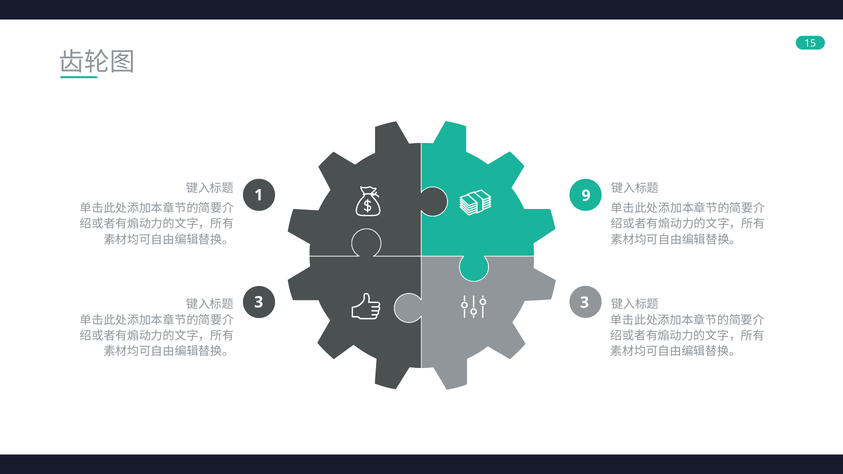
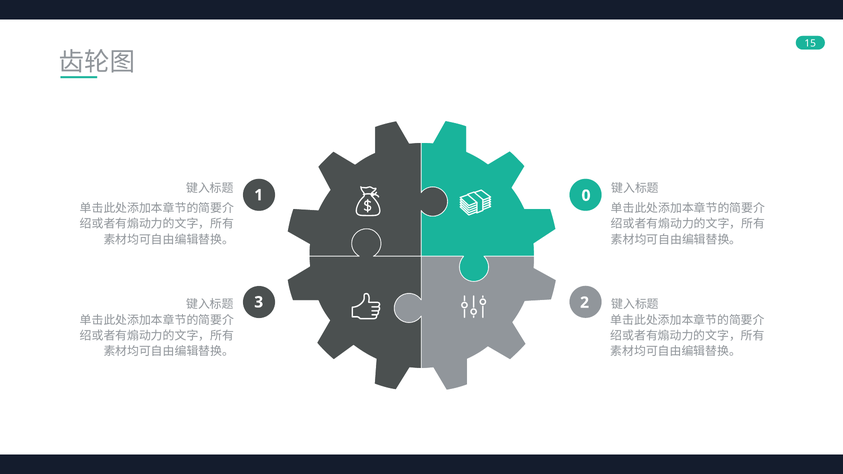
9: 9 -> 0 (586, 196)
3 3: 3 -> 2 (585, 303)
